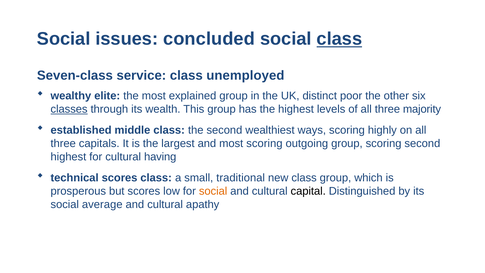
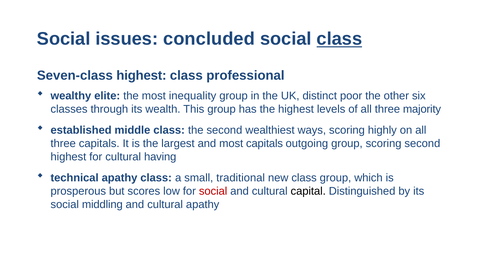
Seven-class service: service -> highest (141, 75)
unemployed: unemployed -> professional (245, 75)
explained: explained -> inequality (193, 96)
classes underline: present -> none (69, 109)
most scoring: scoring -> capitals (265, 143)
technical scores: scores -> apathy (120, 178)
social colour: orange -> red (213, 191)
average: average -> middling (102, 204)
